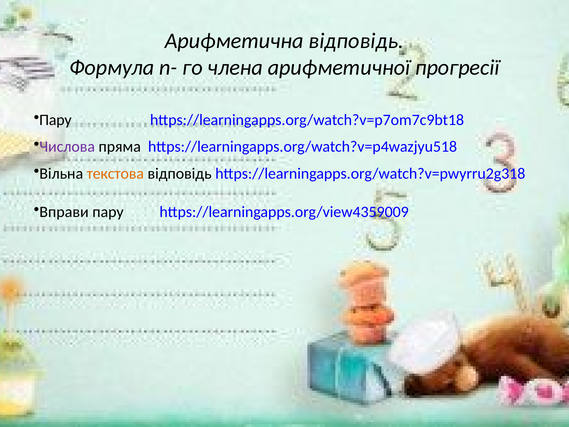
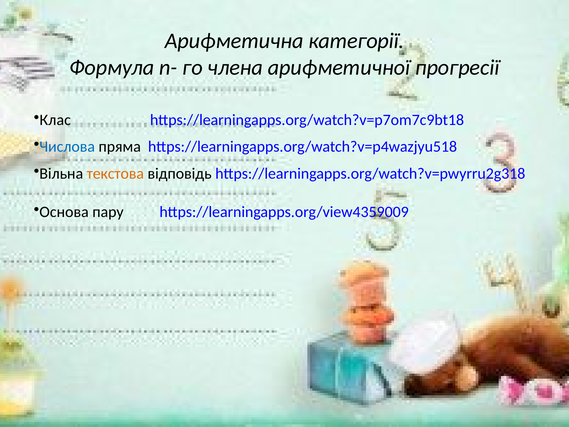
Арифметична відповідь: відповідь -> категорії (356, 41)
Пару: Пару -> Клас (55, 120)
Числова colour: purple -> blue (67, 147)
Вправи: Вправи -> Основа (64, 212)
